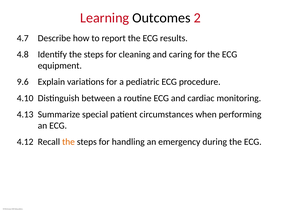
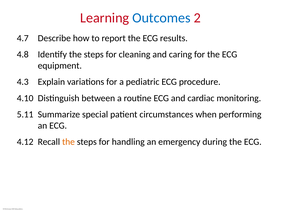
Outcomes colour: black -> blue (161, 18)
9.6: 9.6 -> 4.3 (23, 82)
4.13: 4.13 -> 5.11 (25, 114)
